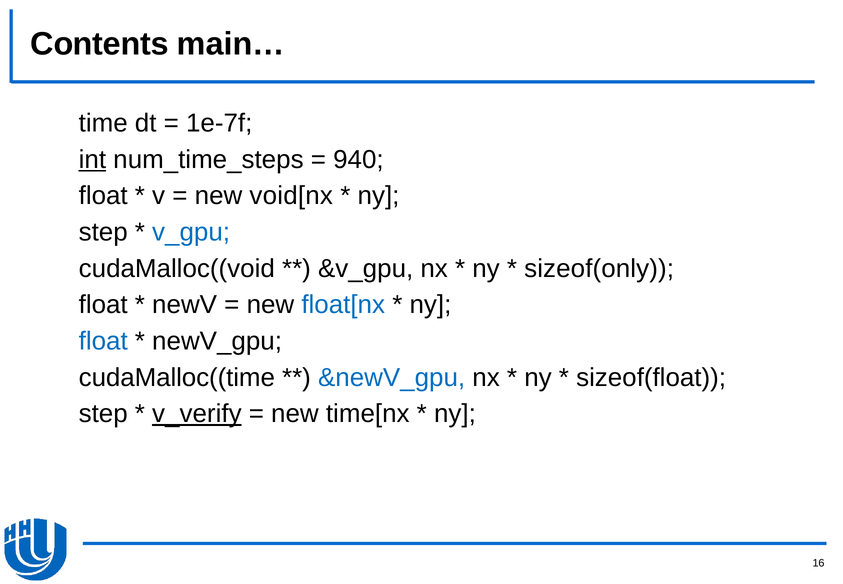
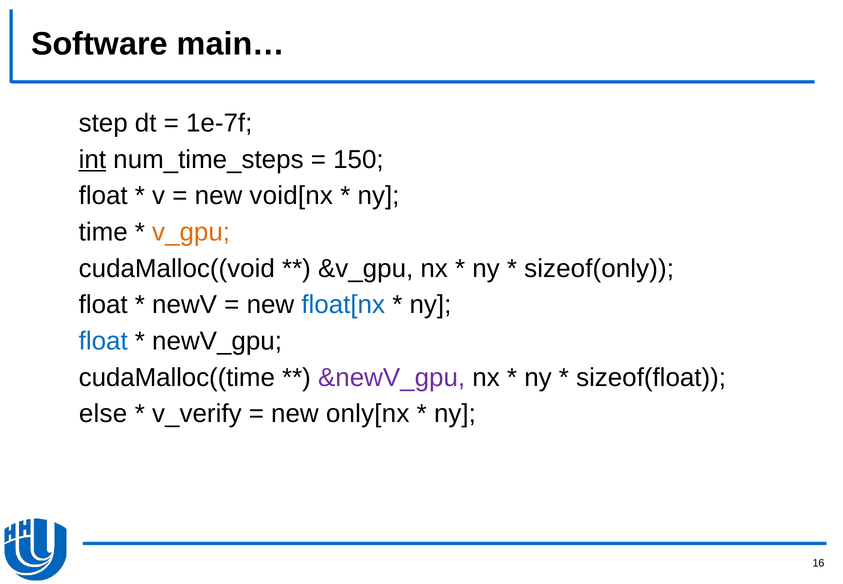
Contents: Contents -> Software (99, 44)
time: time -> step (103, 123)
940: 940 -> 150 (358, 160)
step: step -> time (103, 232)
v_gpu colour: blue -> orange (191, 232)
&newV_gpu colour: blue -> purple (392, 377)
step: step -> else (103, 414)
v_verify underline: present -> none (197, 414)
time[nx: time[nx -> only[nx (368, 414)
